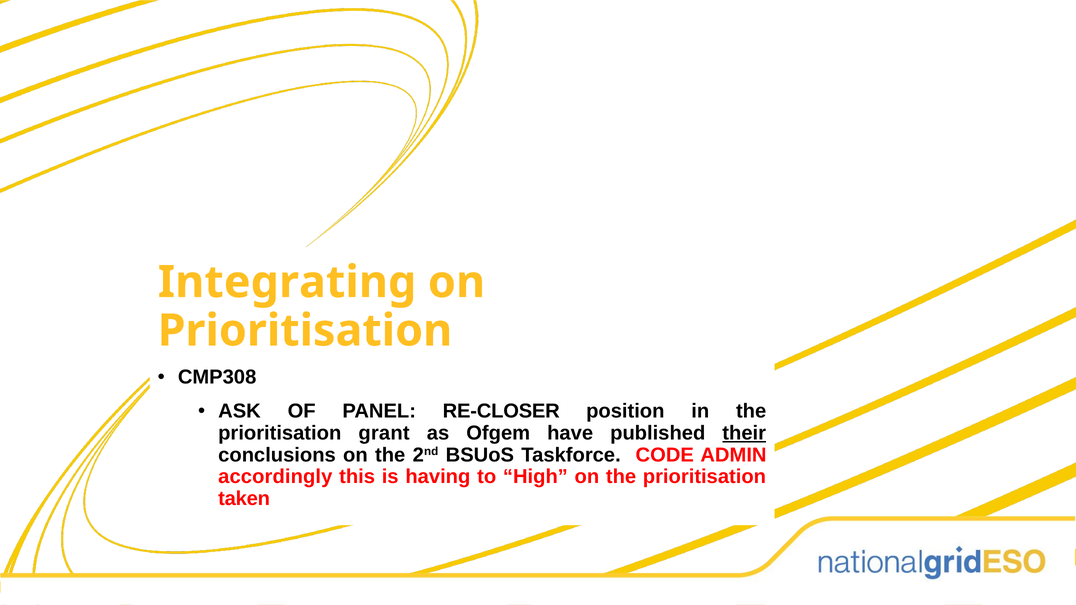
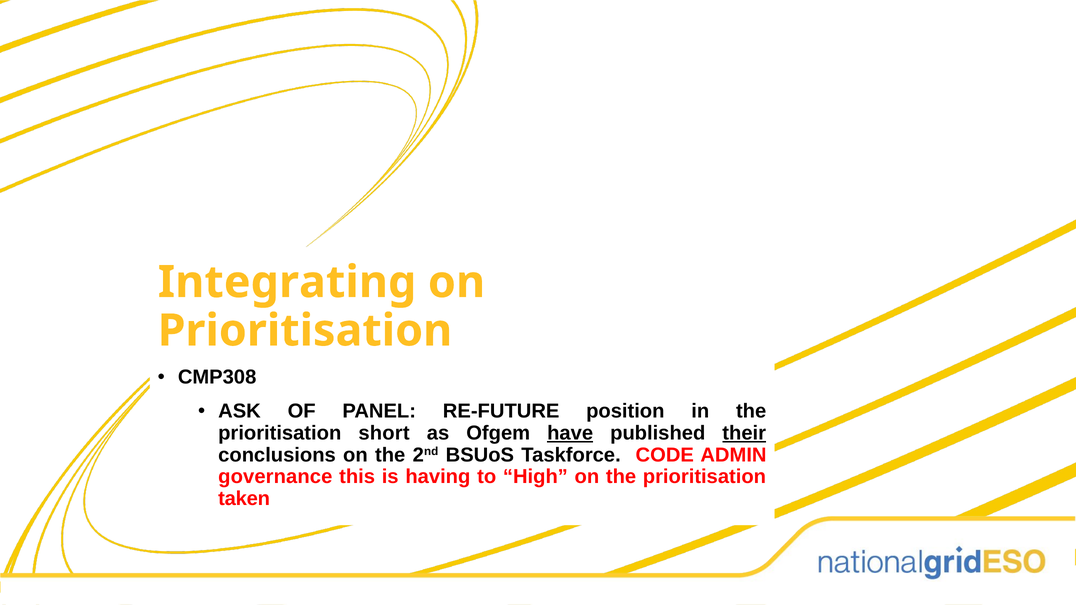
RE-CLOSER: RE-CLOSER -> RE-FUTURE (501, 411)
grant: grant -> short (384, 433)
have underline: none -> present (570, 433)
accordingly: accordingly -> governance (275, 477)
